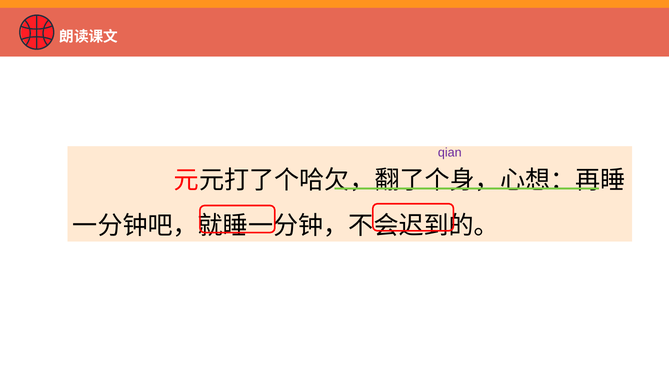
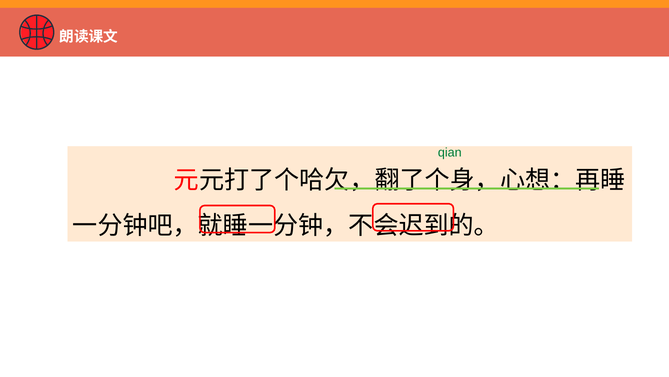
qian colour: purple -> green (450, 152)
